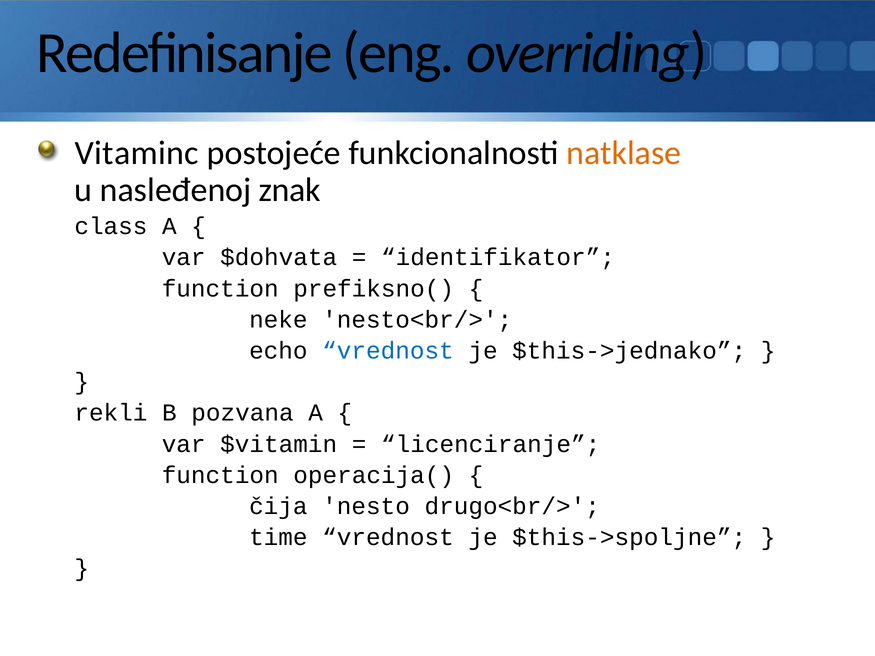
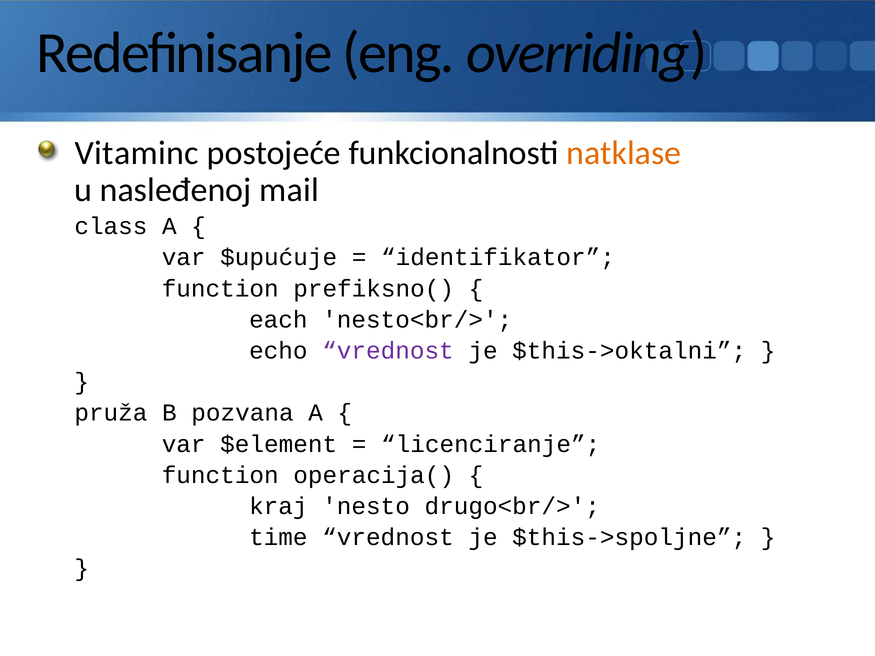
znak: znak -> mail (289, 190)
$dohvata: $dohvata -> $upućuje (279, 258)
neke: neke -> each (278, 320)
vrednost colour: blue -> purple (388, 351)
$this->jednako: $this->jednako -> $this->oktalni (629, 351)
rekli: rekli -> pruža (111, 413)
$vitamin: $vitamin -> $element (279, 444)
čija: čija -> kraj (278, 506)
